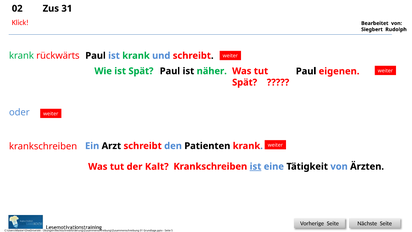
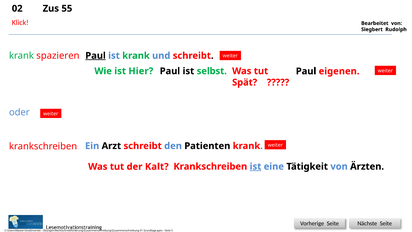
31: 31 -> 55 (67, 9)
rückwärts: rückwärts -> spazieren (58, 56)
Paul underline: none -> present (96, 56)
ist Spät: Spät -> Hier (141, 71)
näher: näher -> selbst (212, 71)
